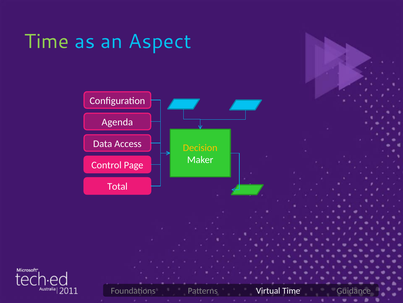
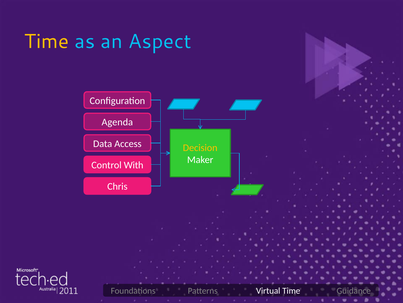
Time colour: light green -> yellow (47, 41)
Page: Page -> With (134, 165)
Total: Total -> Chris (117, 186)
